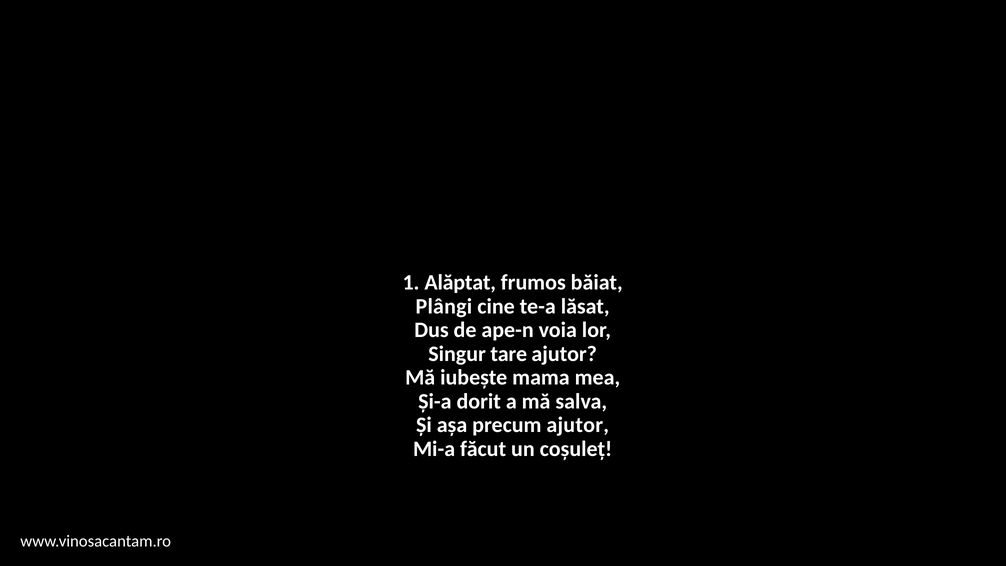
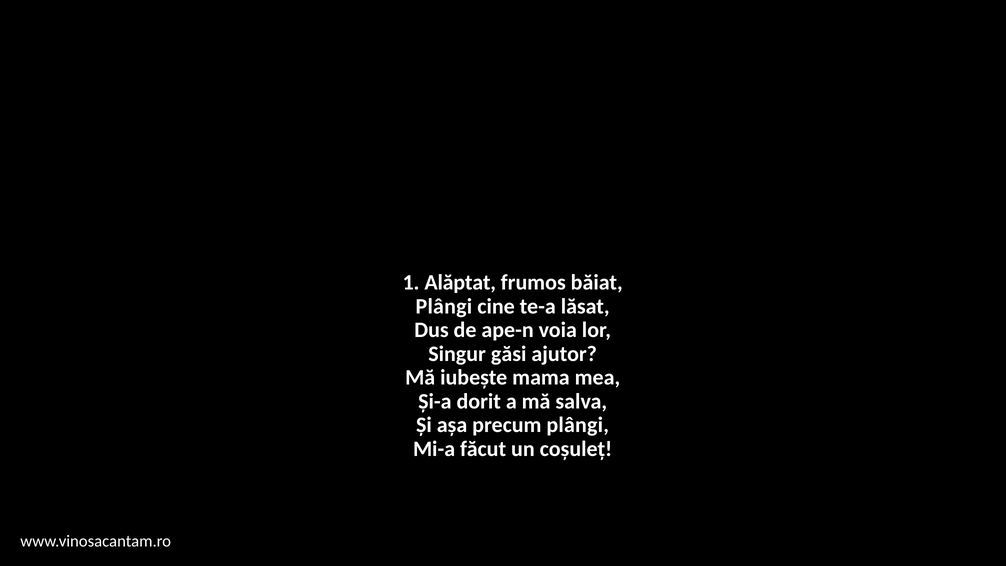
tare: tare -> găsi (509, 354)
precum ajutor: ajutor -> plângi (578, 425)
